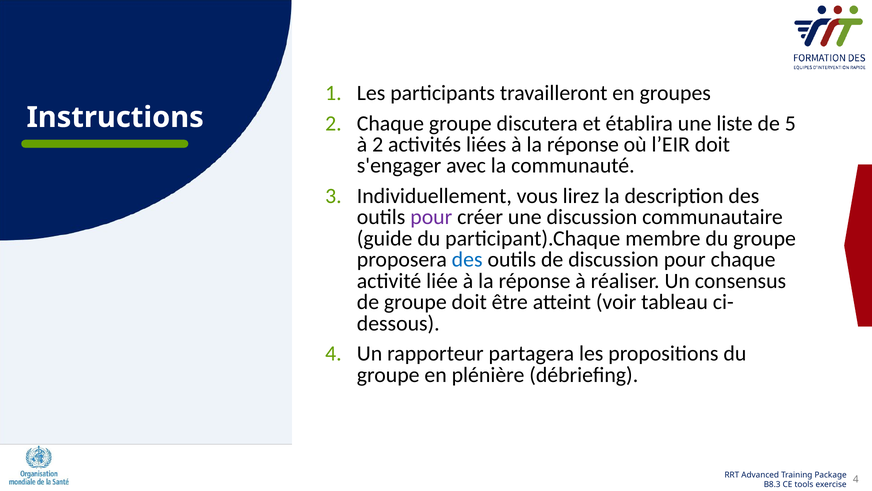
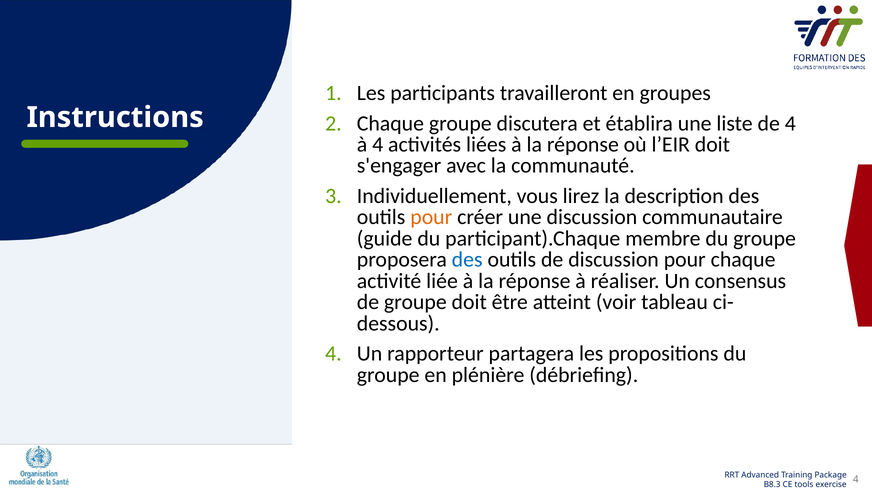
de 5: 5 -> 4 (790, 123)
à 2: 2 -> 4 (378, 144)
pour colour: purple -> orange (431, 217)
